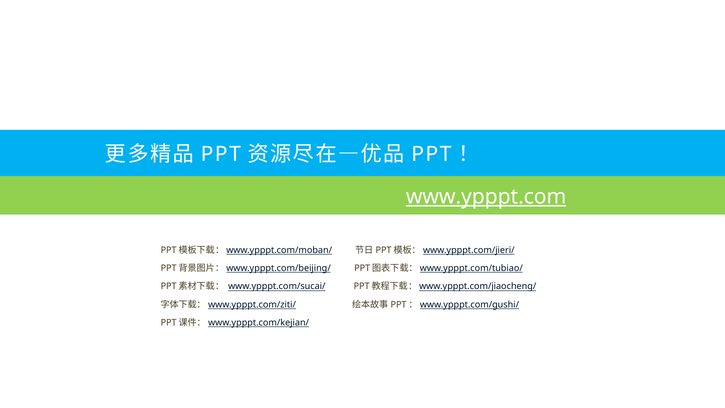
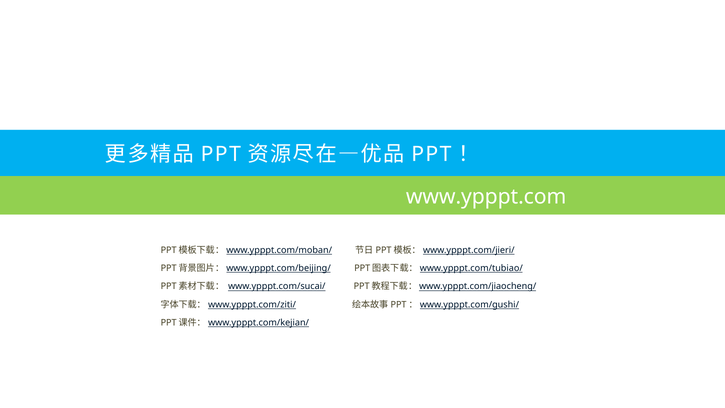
www.ypppt.com underline: present -> none (486, 196)
